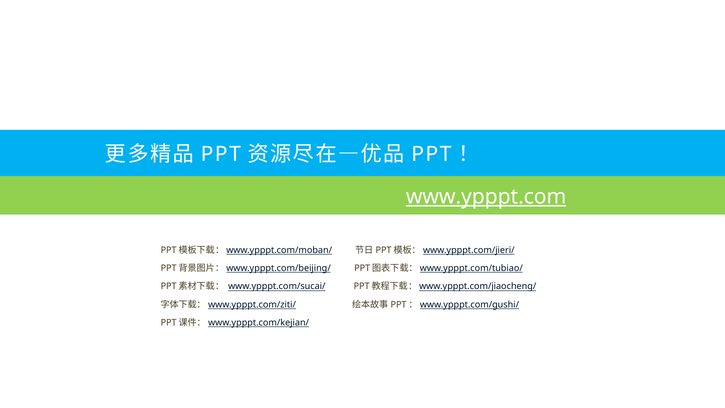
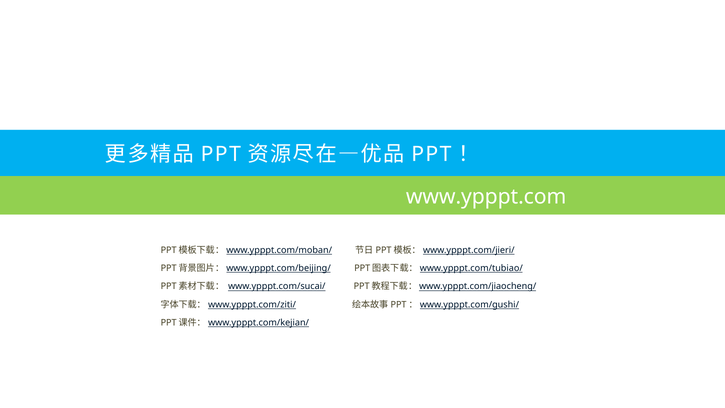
www.ypppt.com underline: present -> none (486, 196)
